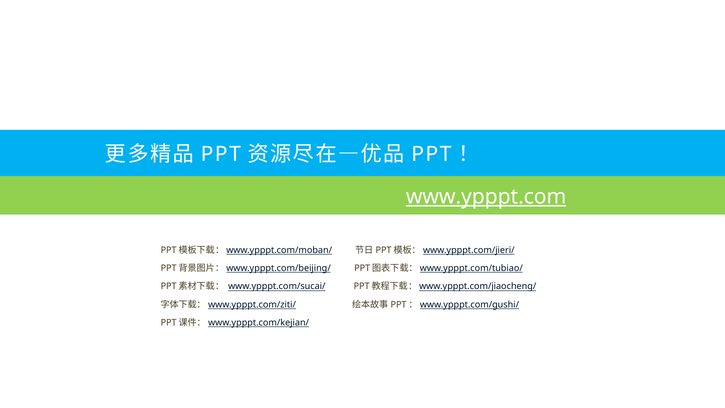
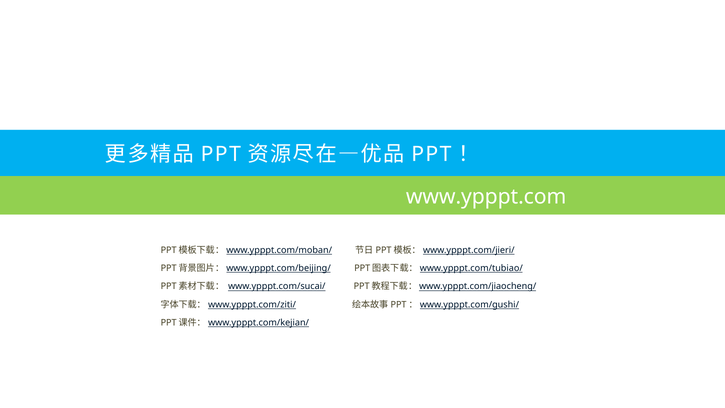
www.ypppt.com underline: present -> none (486, 196)
